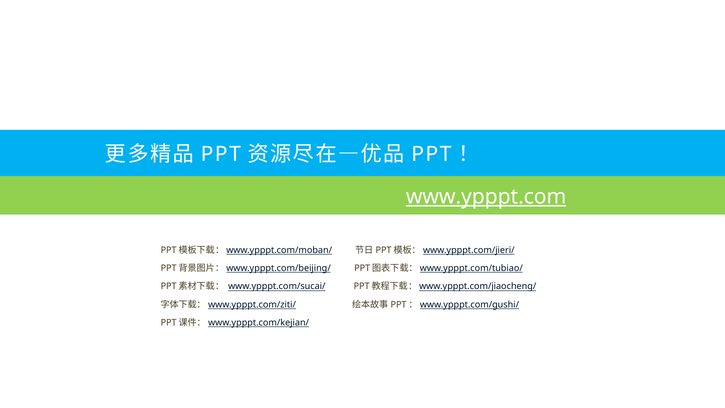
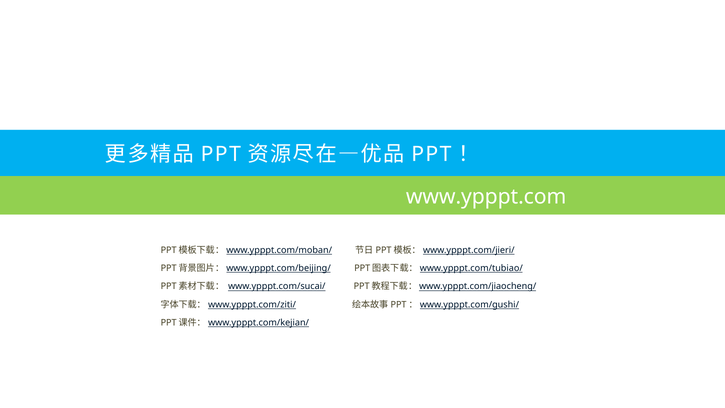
www.ypppt.com underline: present -> none (486, 196)
